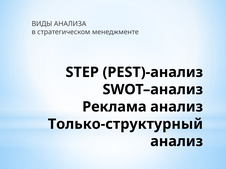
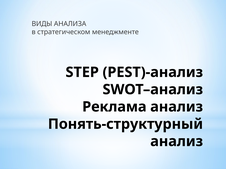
Только-структурный: Только-структурный -> Понять-структурный (125, 124)
